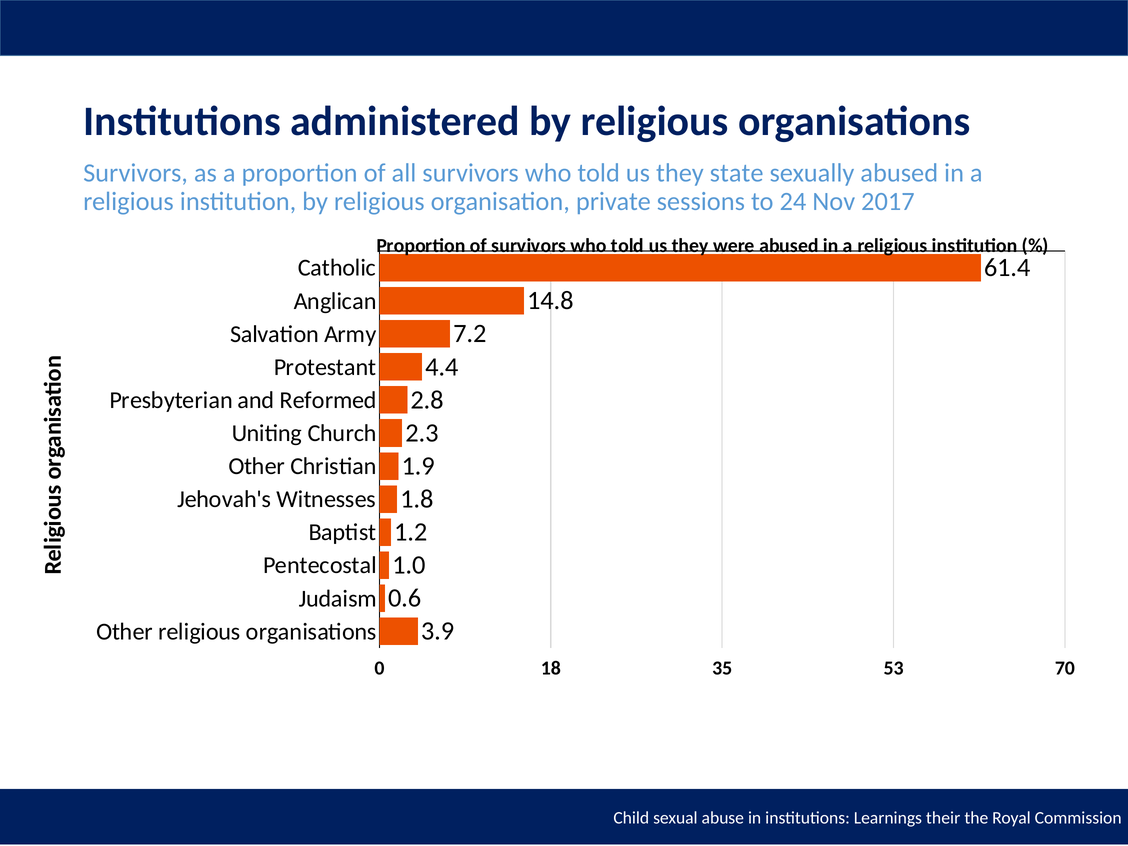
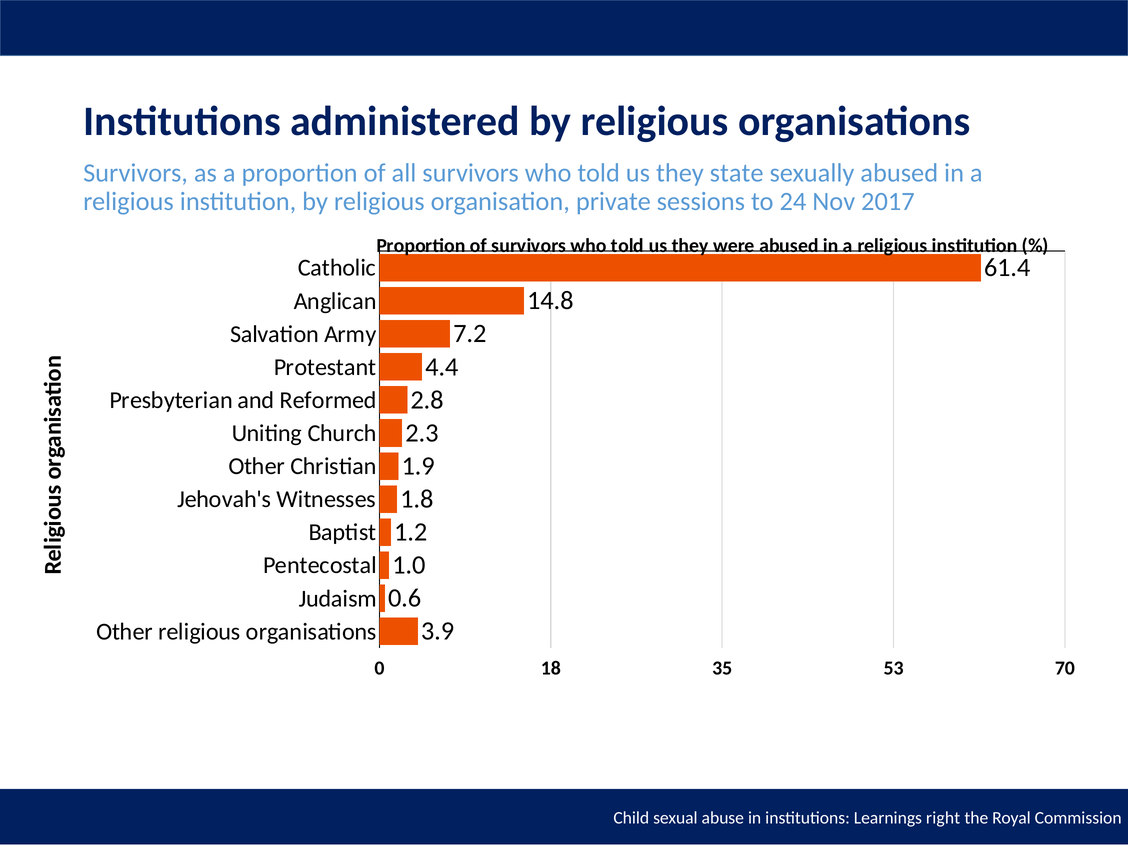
their: their -> right (943, 818)
